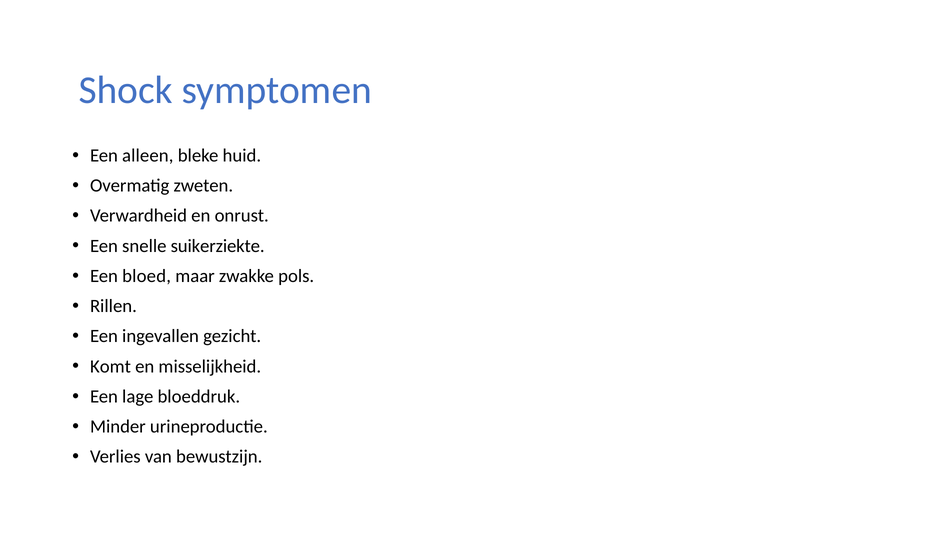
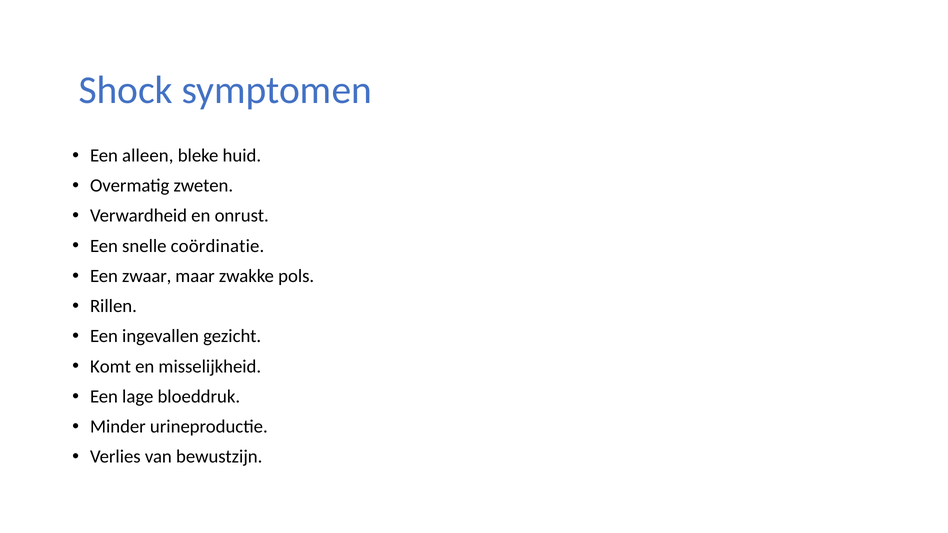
suikerziekte: suikerziekte -> coördinatie (217, 246)
bloed: bloed -> zwaar (147, 276)
